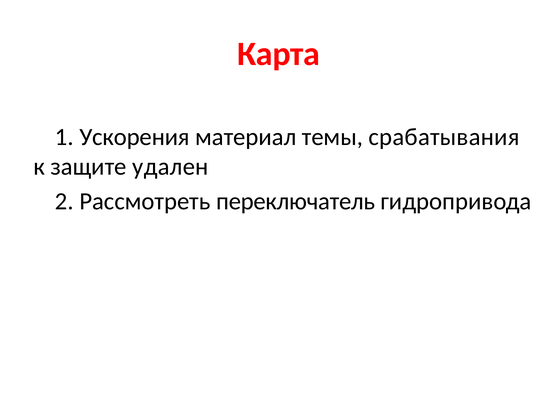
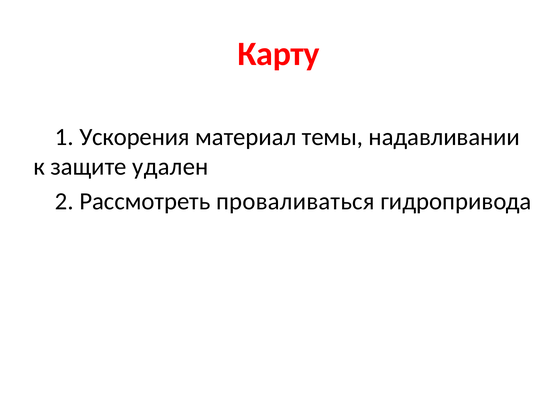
Карта: Карта -> Карту (279, 54)
срабатывания: срабатывания -> надавливании (444, 137)
переключатель: переключатель -> проваливаться (295, 201)
